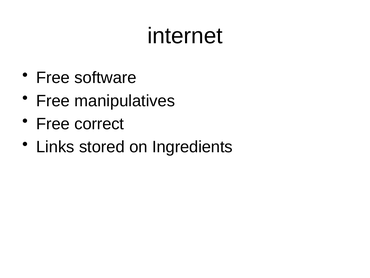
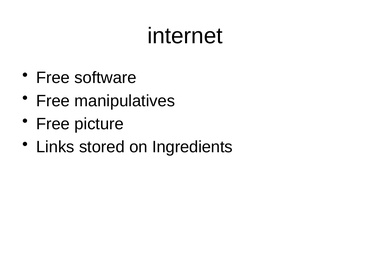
correct: correct -> picture (99, 124)
